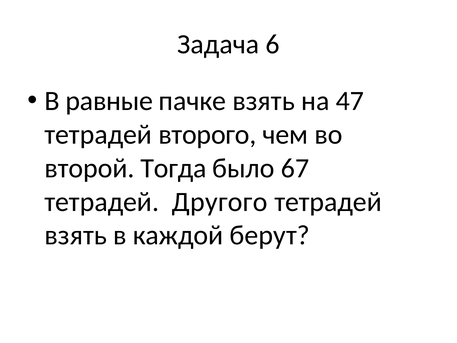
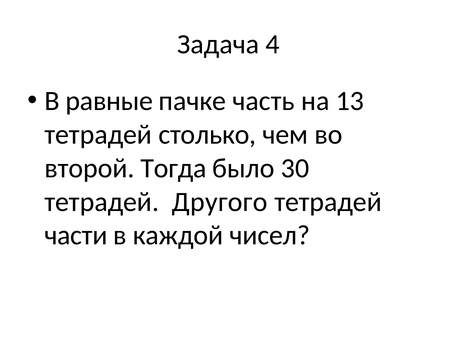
6: 6 -> 4 (273, 44)
пачке взять: взять -> часть (264, 101)
47: 47 -> 13 (350, 101)
второго: второго -> столько (207, 135)
67: 67 -> 30 (295, 168)
взять: взять -> части (76, 235)
берут: берут -> чисел (270, 235)
